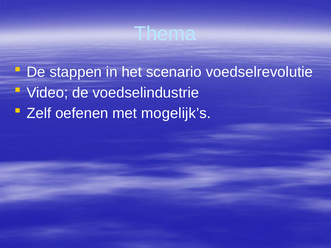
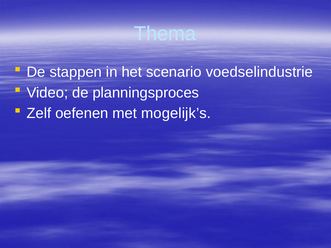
voedselrevolutie: voedselrevolutie -> voedselindustrie (259, 72)
voedselindustrie: voedselindustrie -> planningsproces (146, 93)
